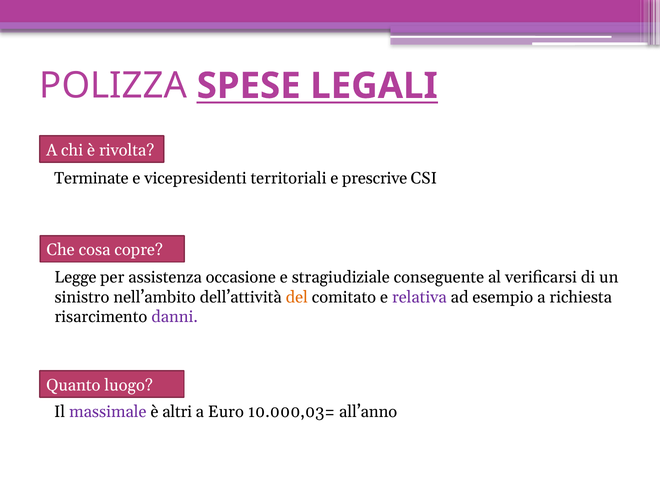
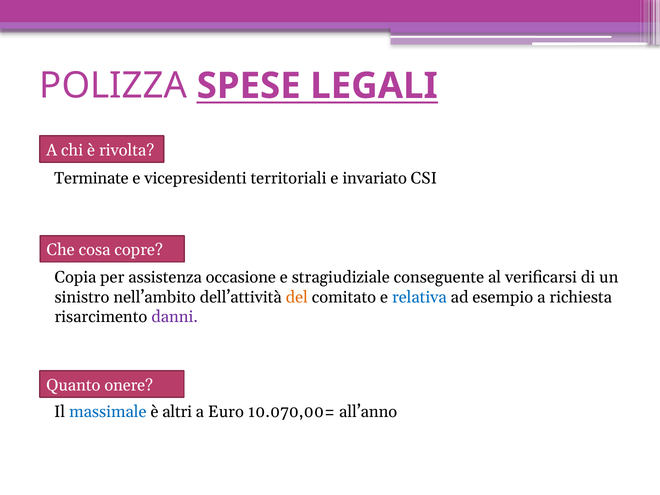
prescrive: prescrive -> invariato (375, 178)
Legge: Legge -> Copia (75, 277)
relativa colour: purple -> blue (419, 297)
luogo: luogo -> onere (129, 385)
massimale colour: purple -> blue (108, 412)
10.000,03=: 10.000,03= -> 10.070,00= (291, 412)
